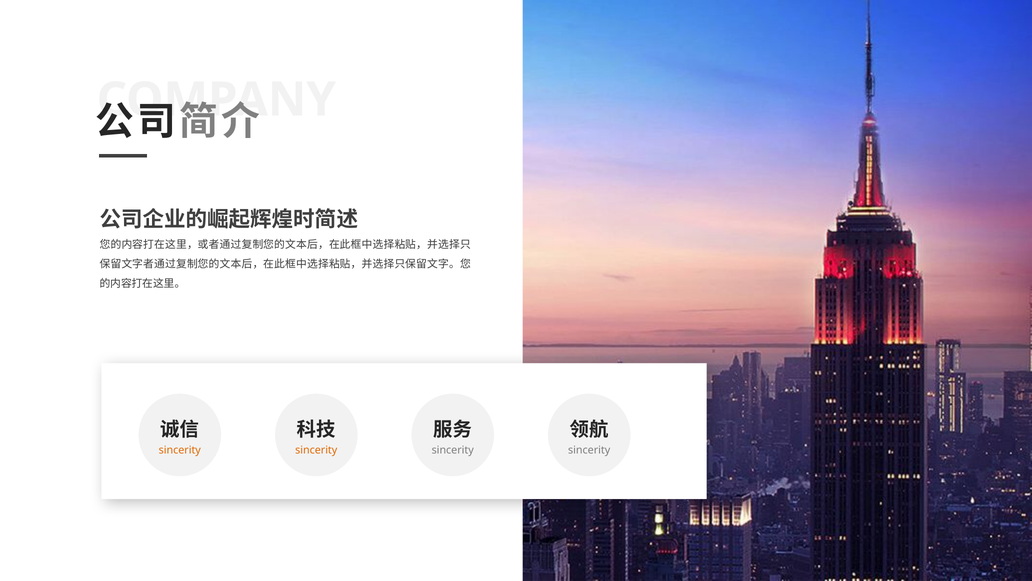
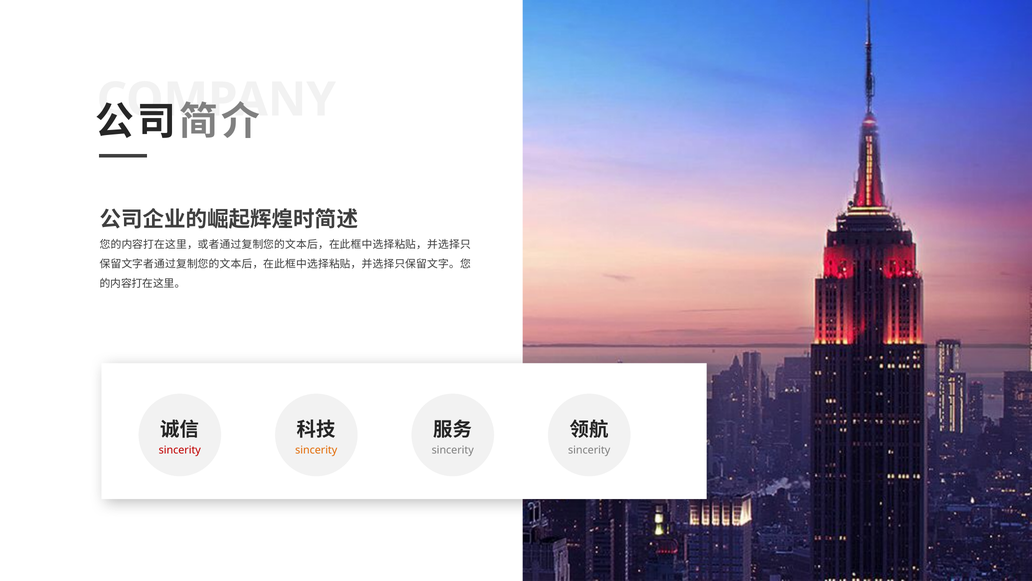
sincerity colour: orange -> red (180, 450)
